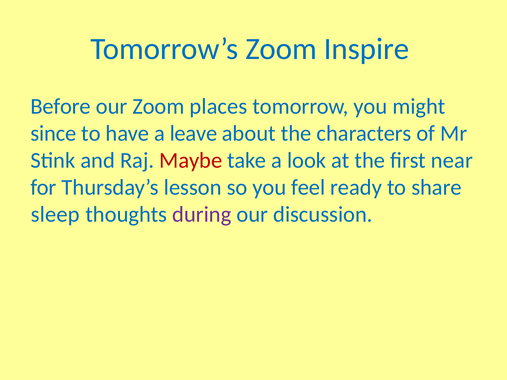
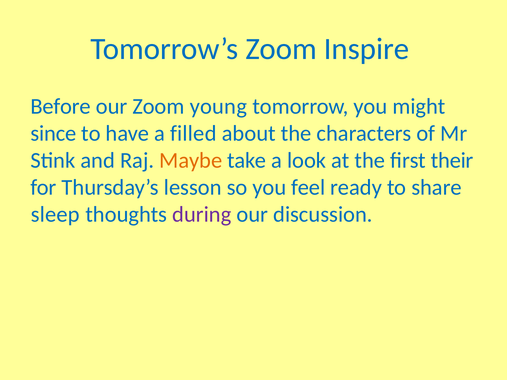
places: places -> young (218, 106)
leave: leave -> filled (193, 133)
Maybe colour: red -> orange (191, 160)
near: near -> their (452, 160)
